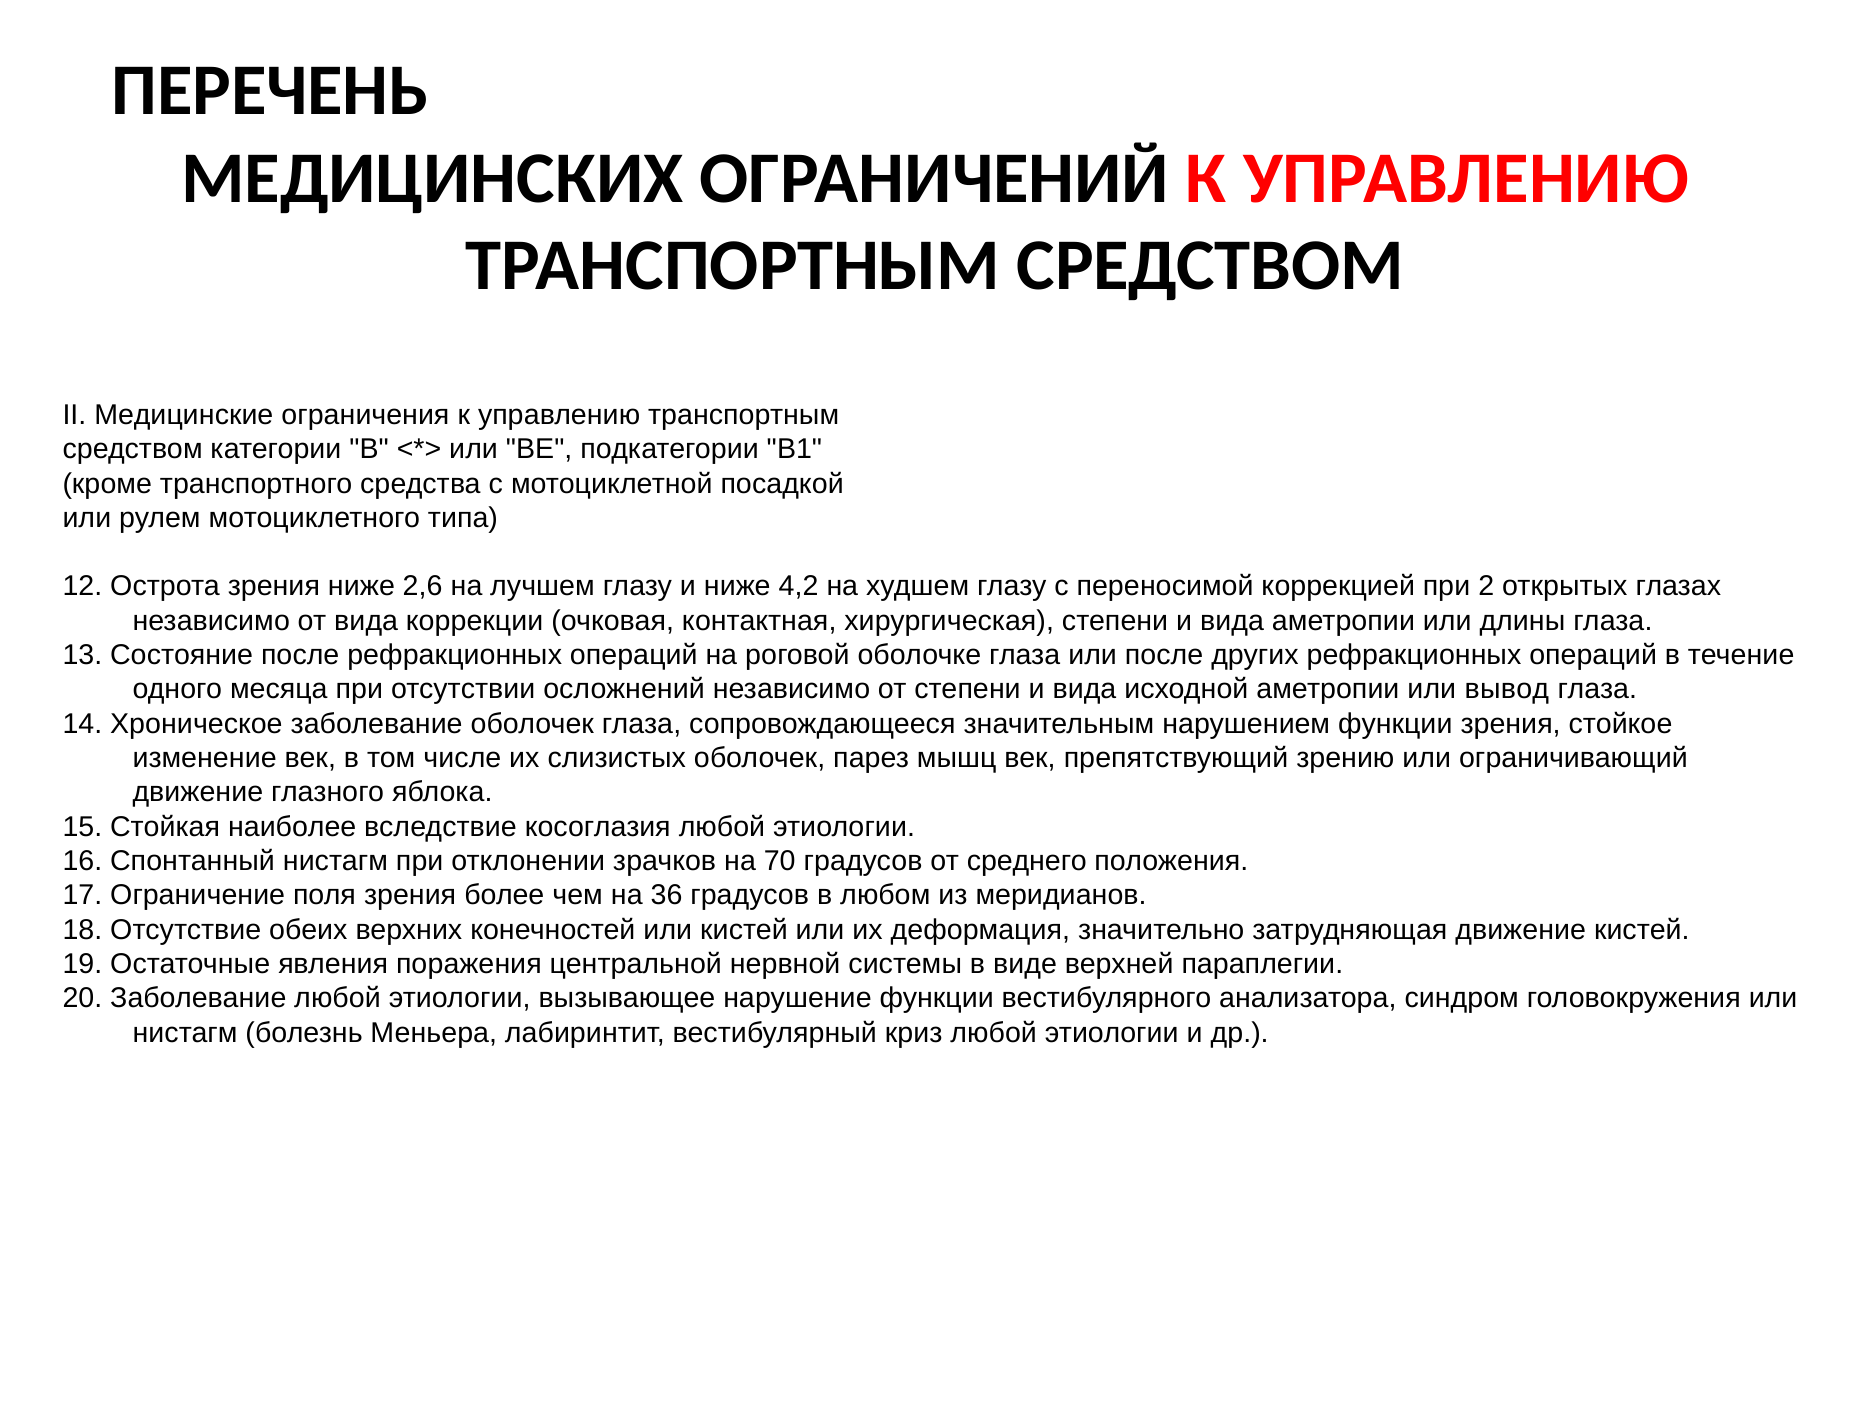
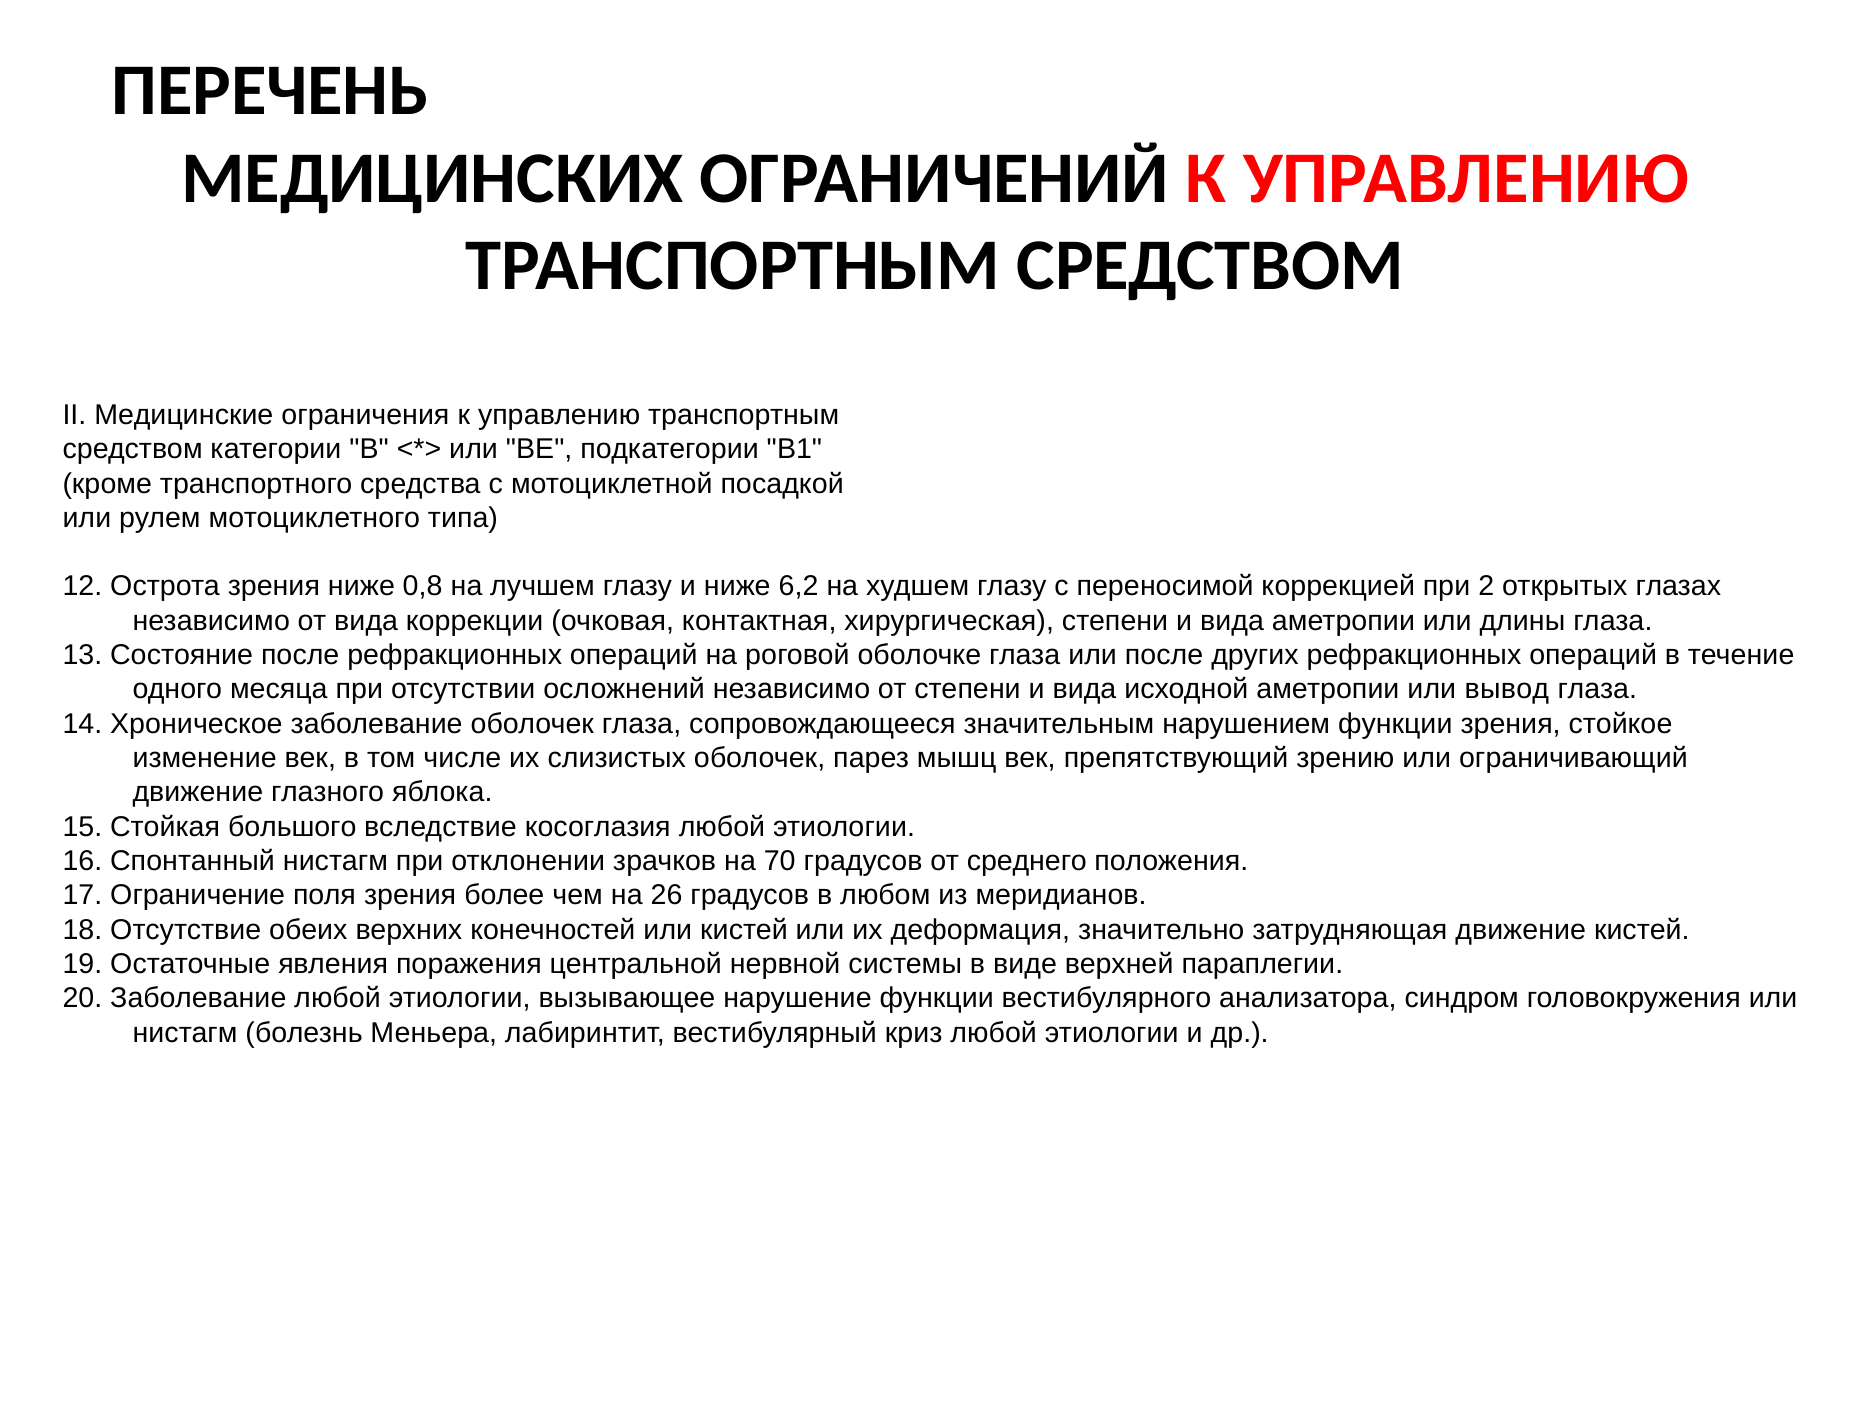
2,6: 2,6 -> 0,8 (423, 586)
4,2: 4,2 -> 6,2 (799, 586)
наиболее: наиболее -> большого (292, 826)
36: 36 -> 26 (667, 895)
